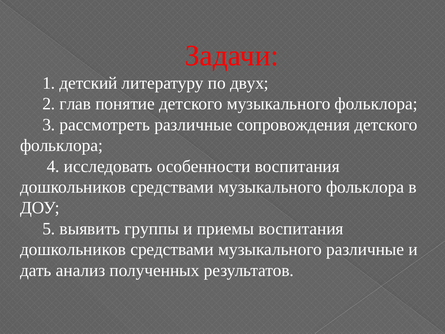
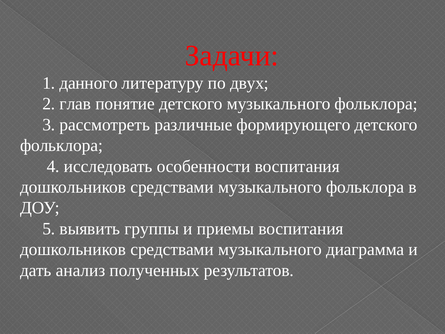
детский: детский -> данного (89, 83)
сопровождения: сопровождения -> формирующего (294, 125)
музыкального различные: различные -> диаграмма (365, 249)
